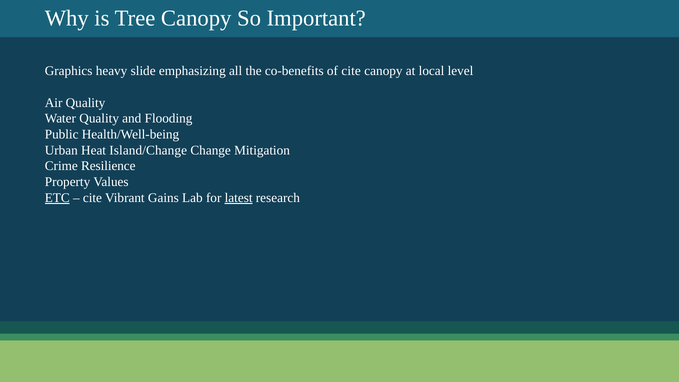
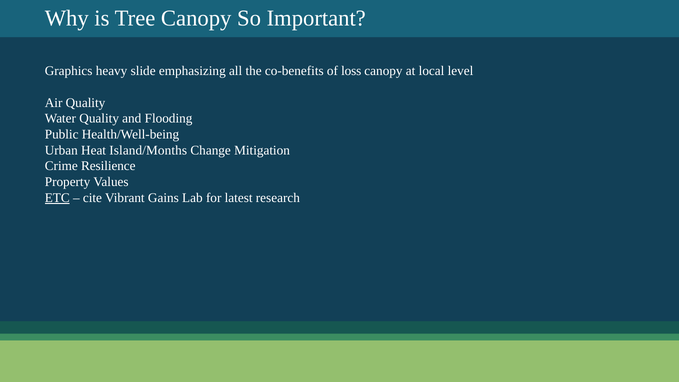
of cite: cite -> loss (351, 71)
Island/Change: Island/Change -> Island/Months (148, 150)
latest underline: present -> none (239, 198)
